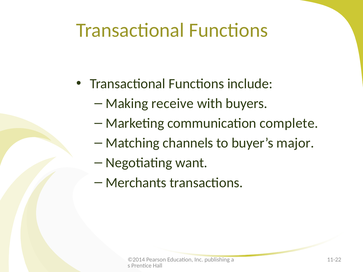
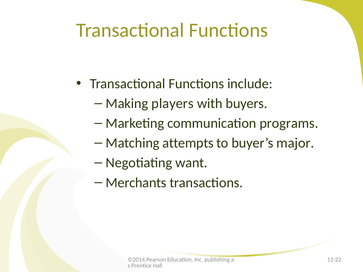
receive: receive -> players (173, 104)
complete: complete -> programs (289, 123)
channels: channels -> attempts (188, 143)
